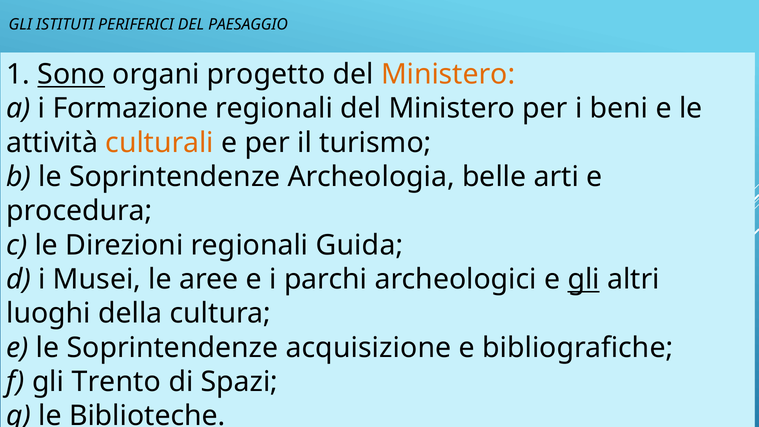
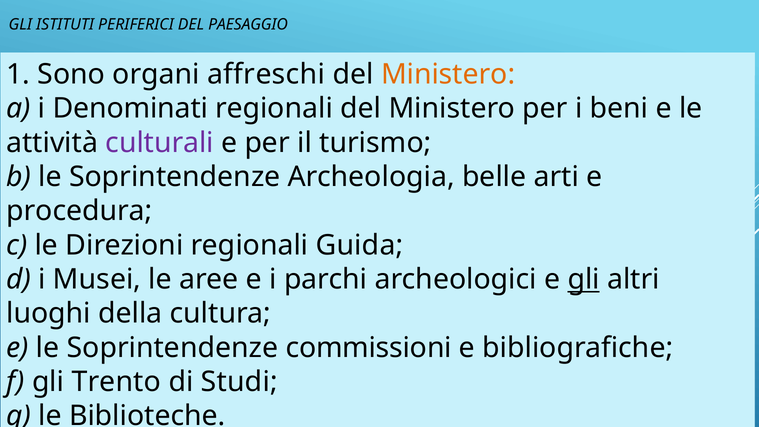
Sono underline: present -> none (71, 74)
progetto: progetto -> affreschi (266, 74)
Formazione: Formazione -> Denominati (130, 109)
culturali colour: orange -> purple (160, 143)
acquisizione: acquisizione -> commissioni (369, 348)
Spazi: Spazi -> Studi (239, 382)
